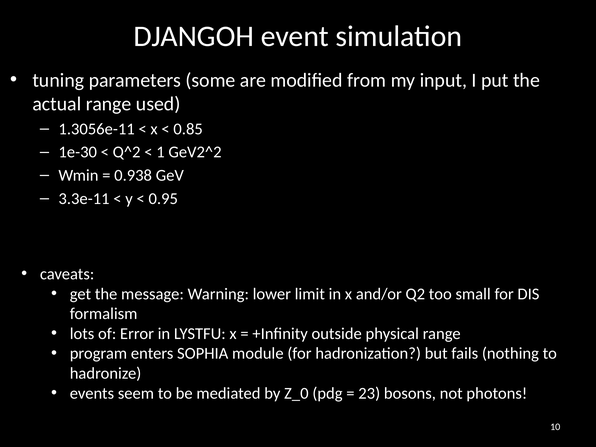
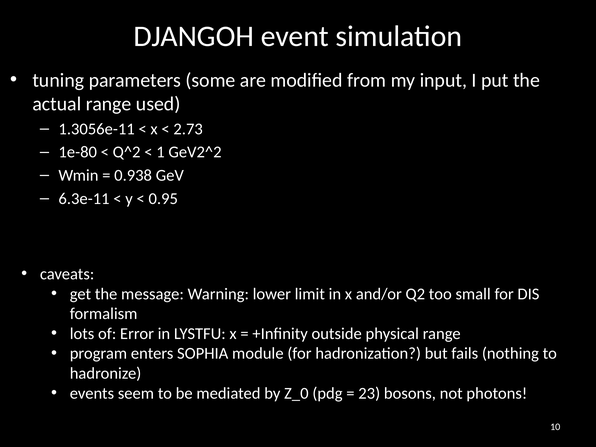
0.85: 0.85 -> 2.73 (188, 129)
1e-30: 1e-30 -> 1e-80 (78, 152)
3.3e-11: 3.3e-11 -> 6.3e-11 (84, 199)
